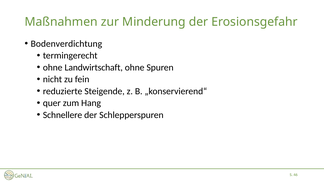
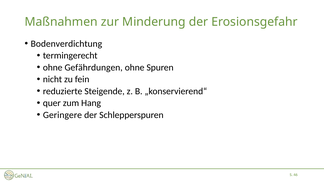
Landwirtschaft: Landwirtschaft -> Gefährdungen (94, 68)
Schnellere: Schnellere -> Geringere (62, 115)
